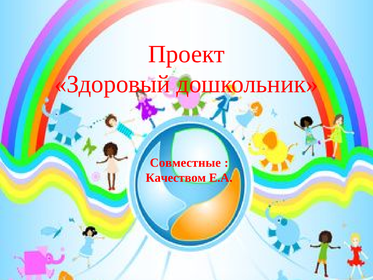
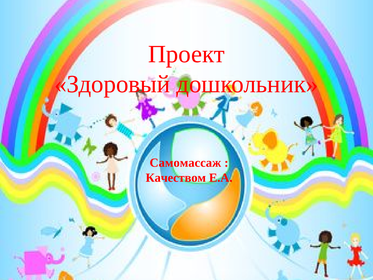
Совместные: Совместные -> Самомассаж (185, 163)
